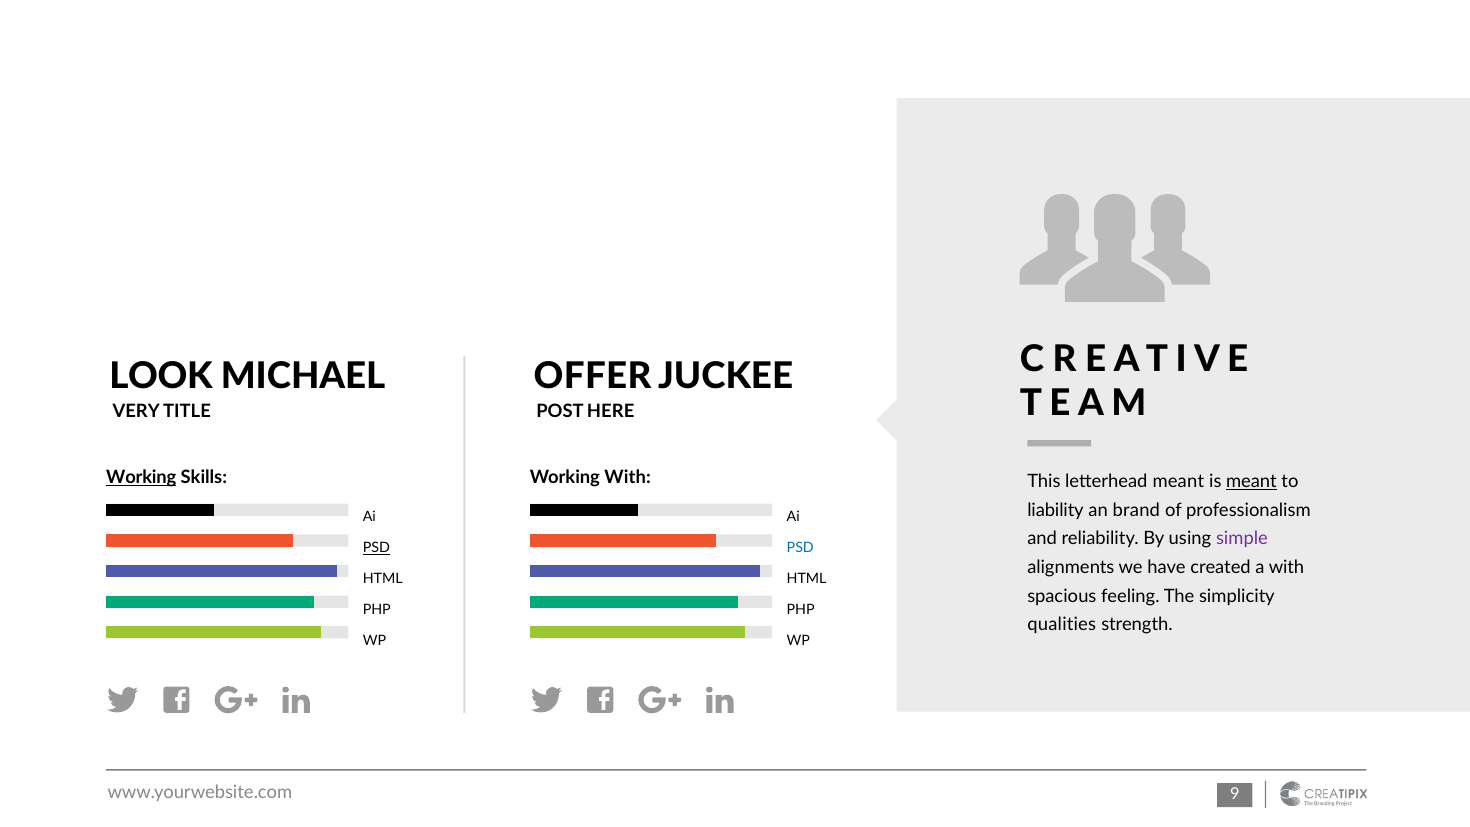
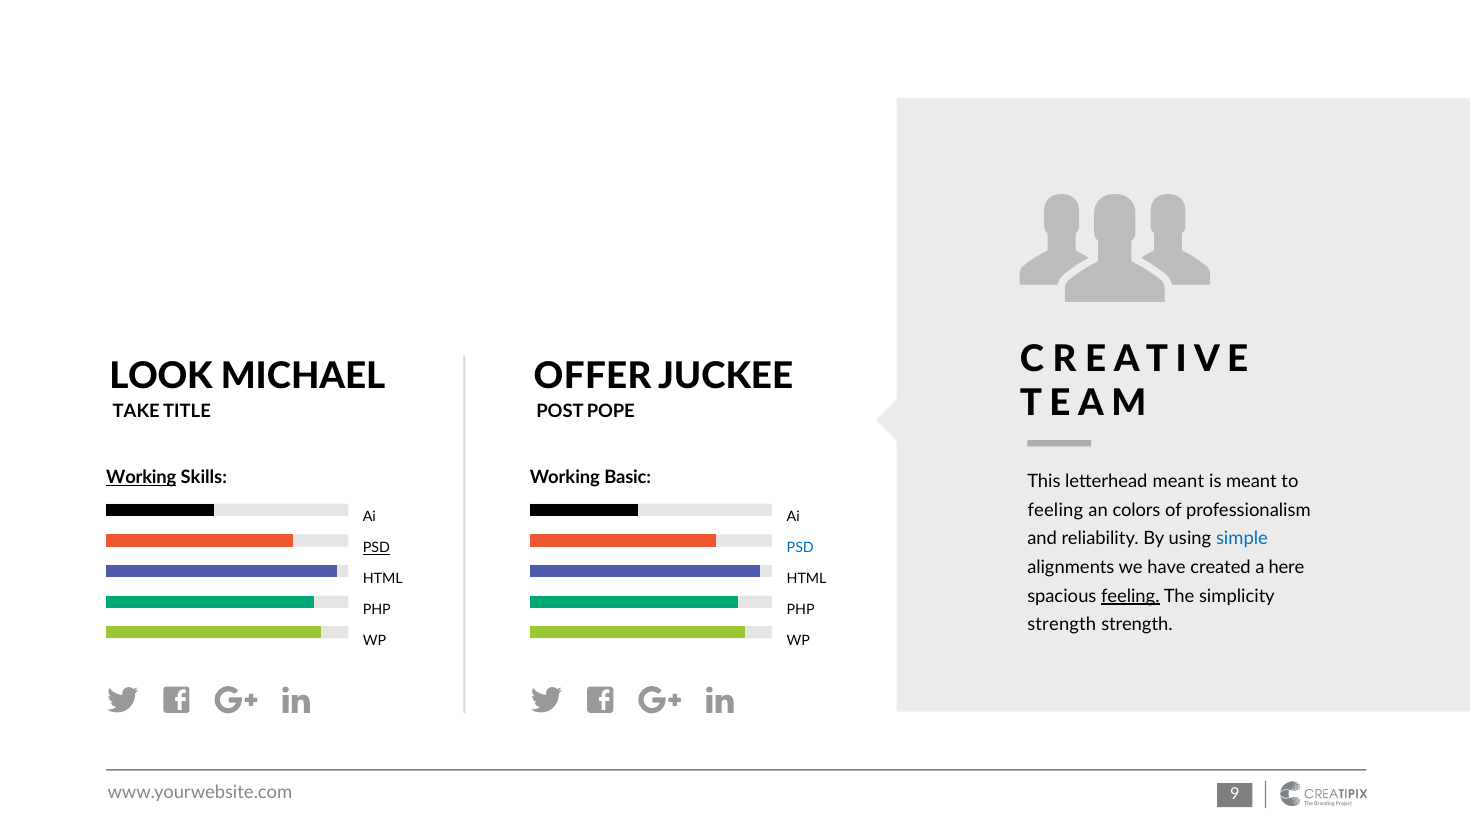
VERY: VERY -> TAKE (136, 411)
HERE: HERE -> POPE (611, 411)
Working With: With -> Basic (628, 477)
meant underline: present -> none (1251, 481)
liability: liability -> feeling (1055, 510)
brand: brand -> colors (1136, 510)
simple colour: purple -> blue (1242, 539)
a with: with -> here (1286, 567)
feeling underline: none -> present (1130, 596)
qualities: qualities -> strength (1062, 625)
